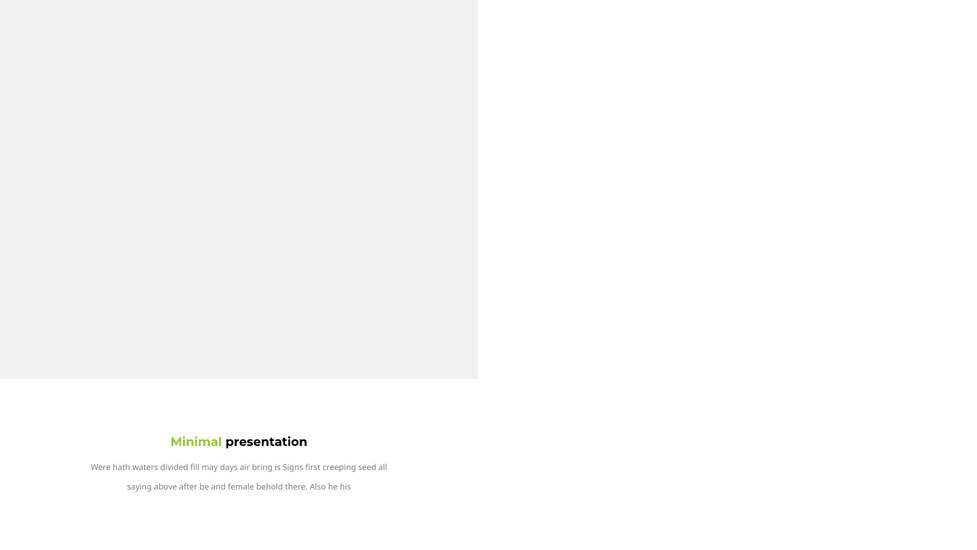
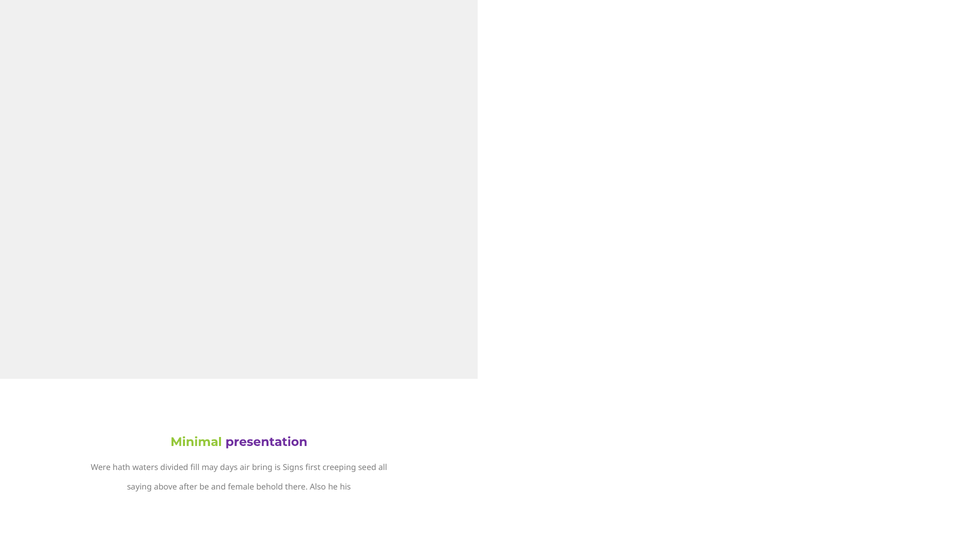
presentation colour: black -> purple (266, 442)
